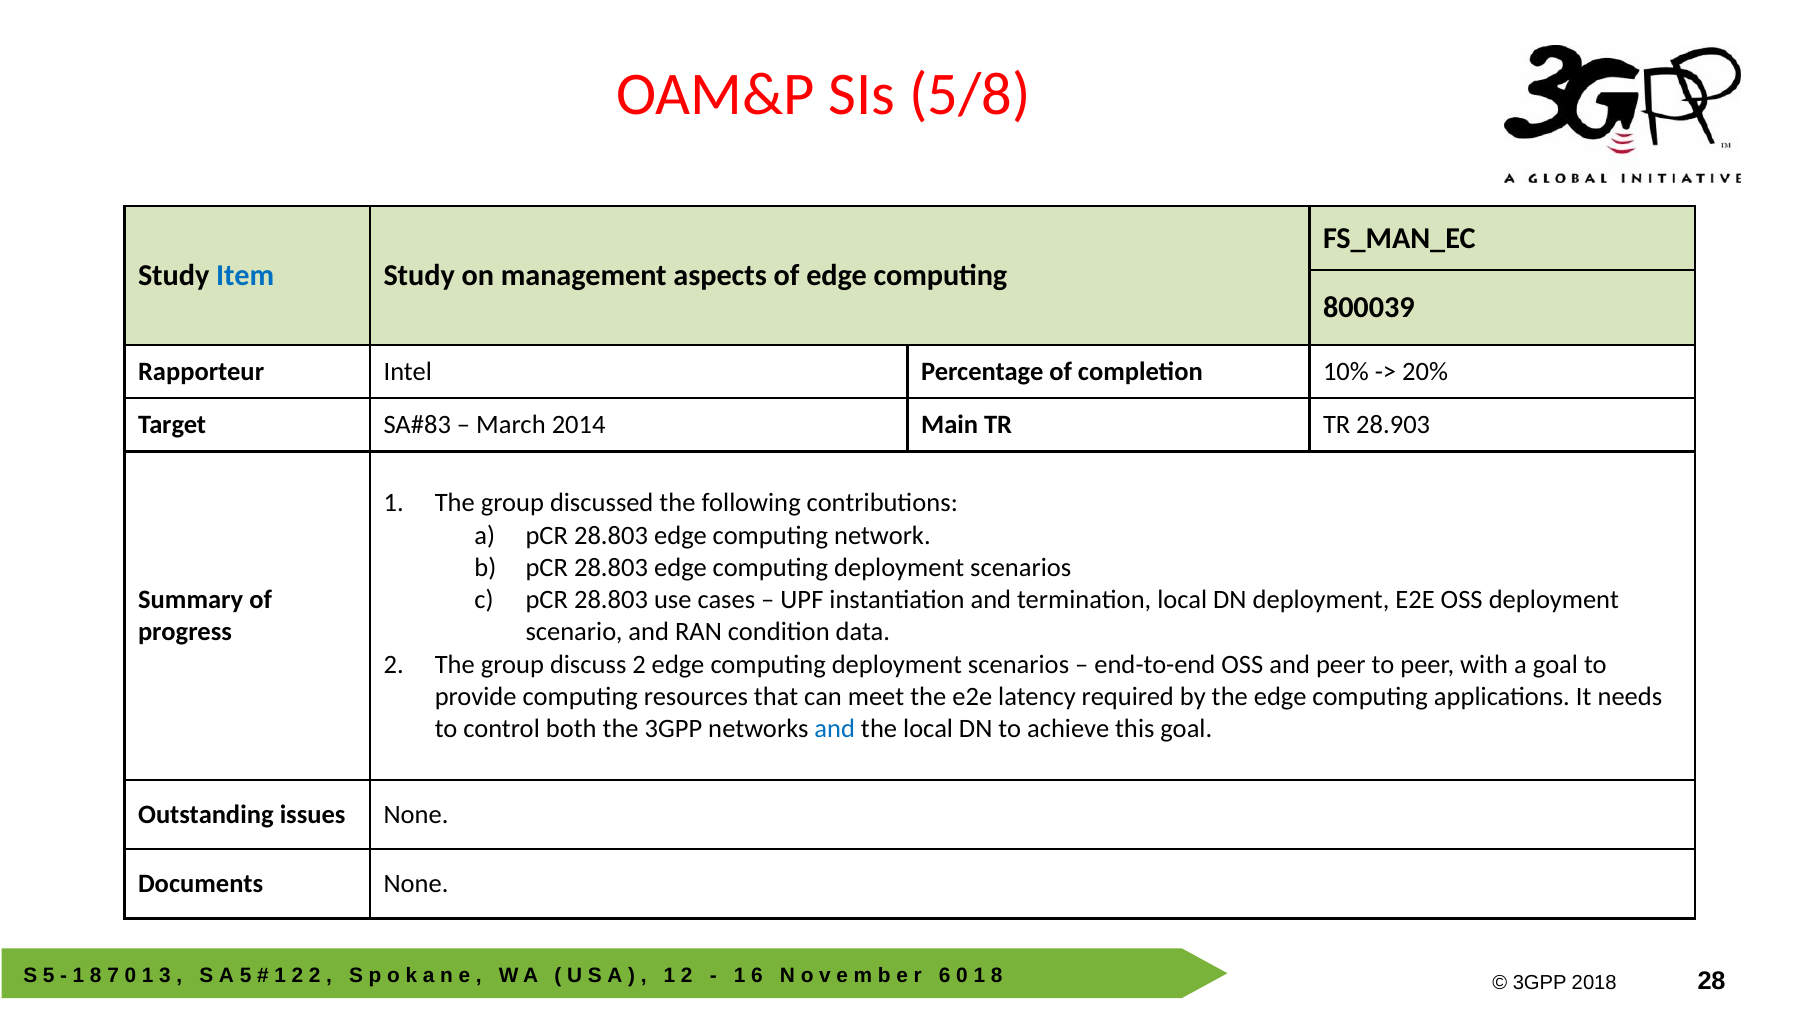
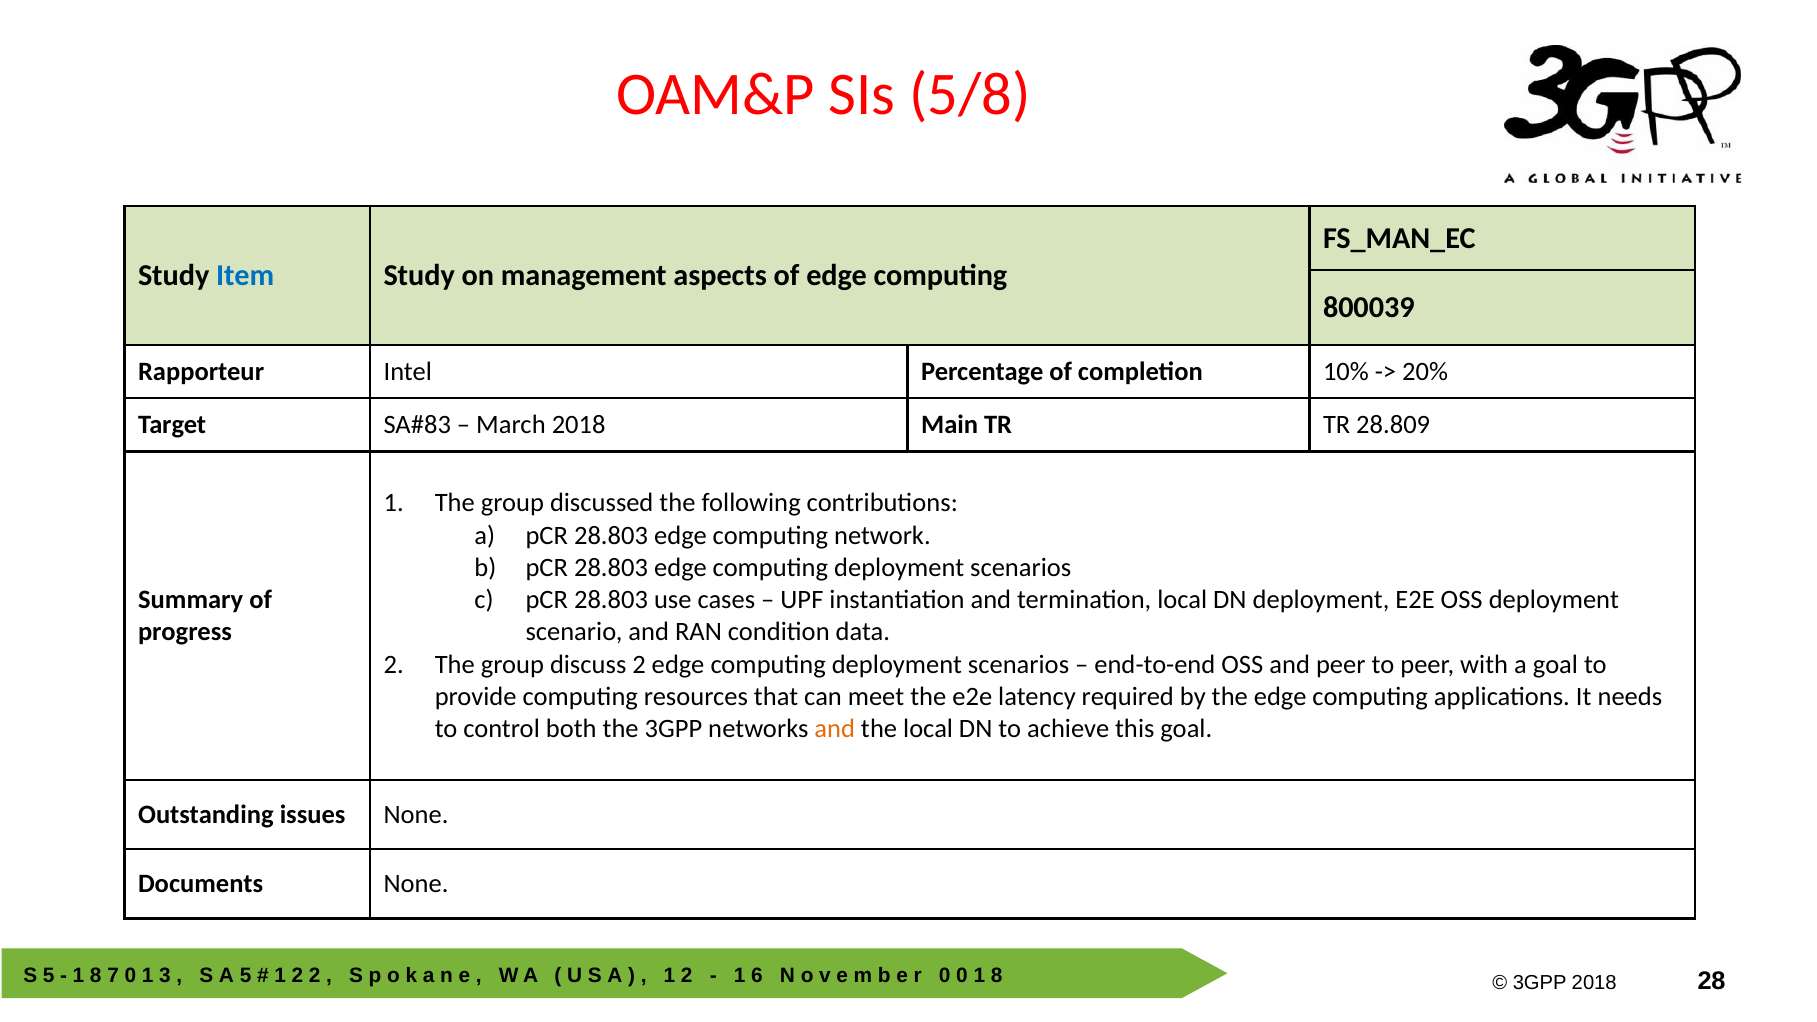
March 2014: 2014 -> 2018 (579, 425)
28.903: 28.903 -> 28.809 (1393, 425)
and colour: blue -> orange (835, 729)
6: 6 -> 0 (945, 976)
